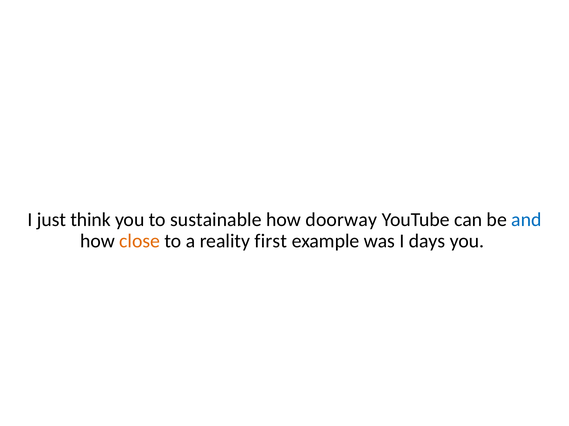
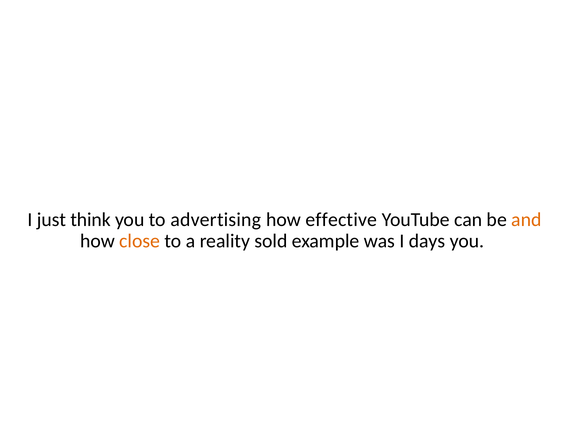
sustainable: sustainable -> advertising (216, 220)
doorway: doorway -> effective (341, 220)
and colour: blue -> orange (526, 220)
first: first -> sold (271, 241)
